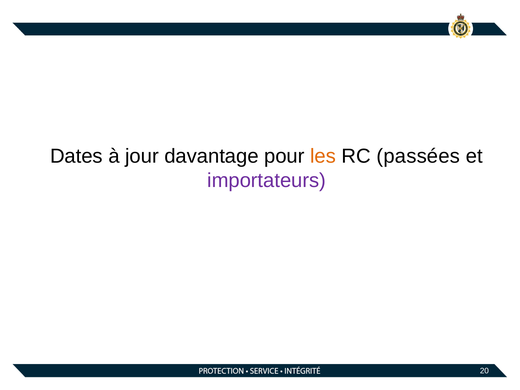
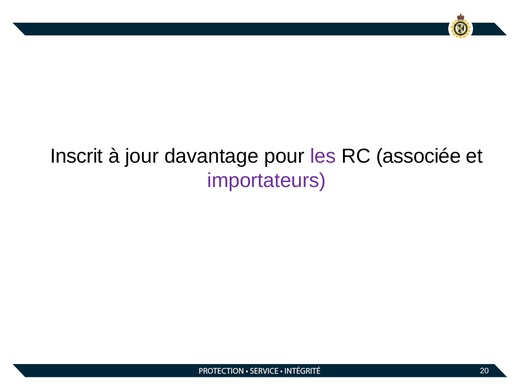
Dates: Dates -> Inscrit (76, 156)
les colour: orange -> purple (323, 156)
passées: passées -> associée (418, 156)
